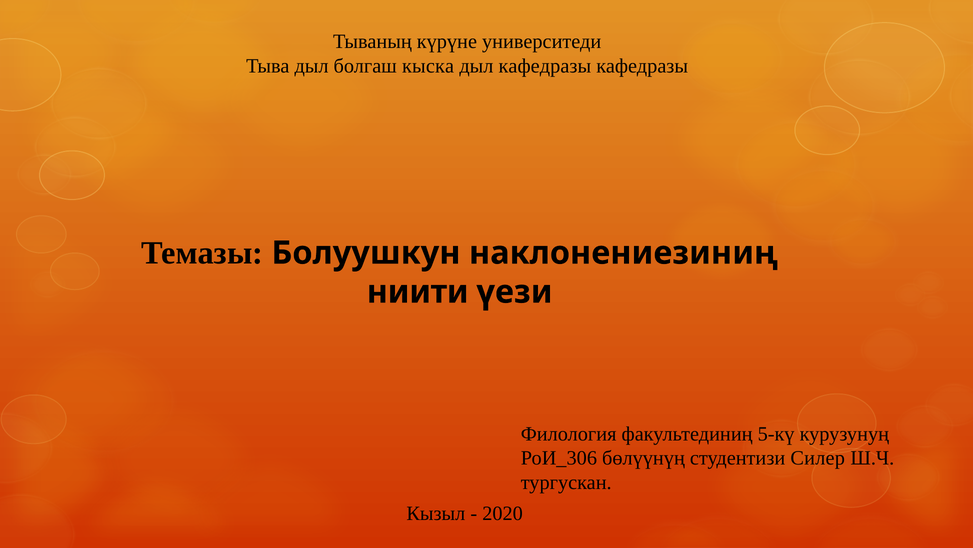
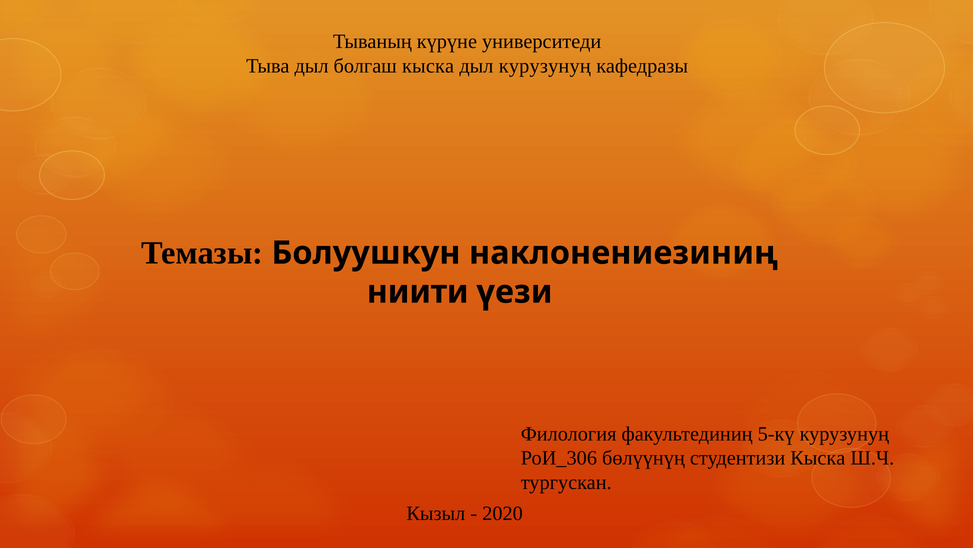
дыл кафедразы: кафедразы -> курузунуң (545, 66)
студентизи Силер: Силер -> Кыска (818, 458)
